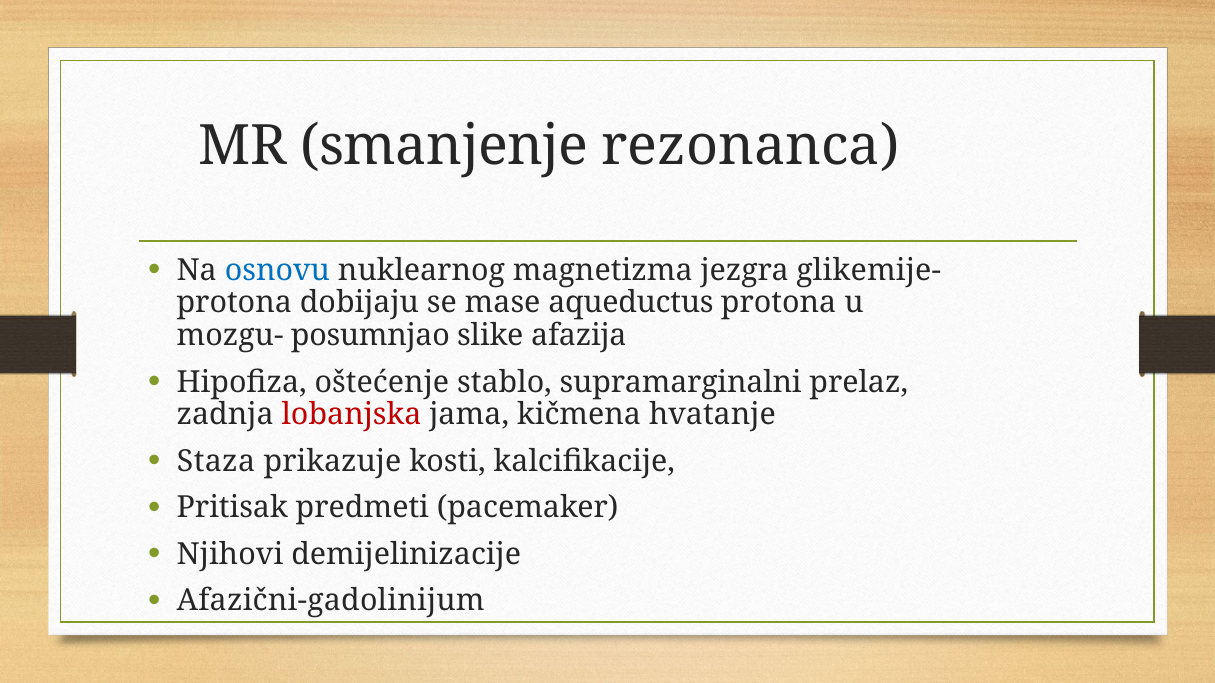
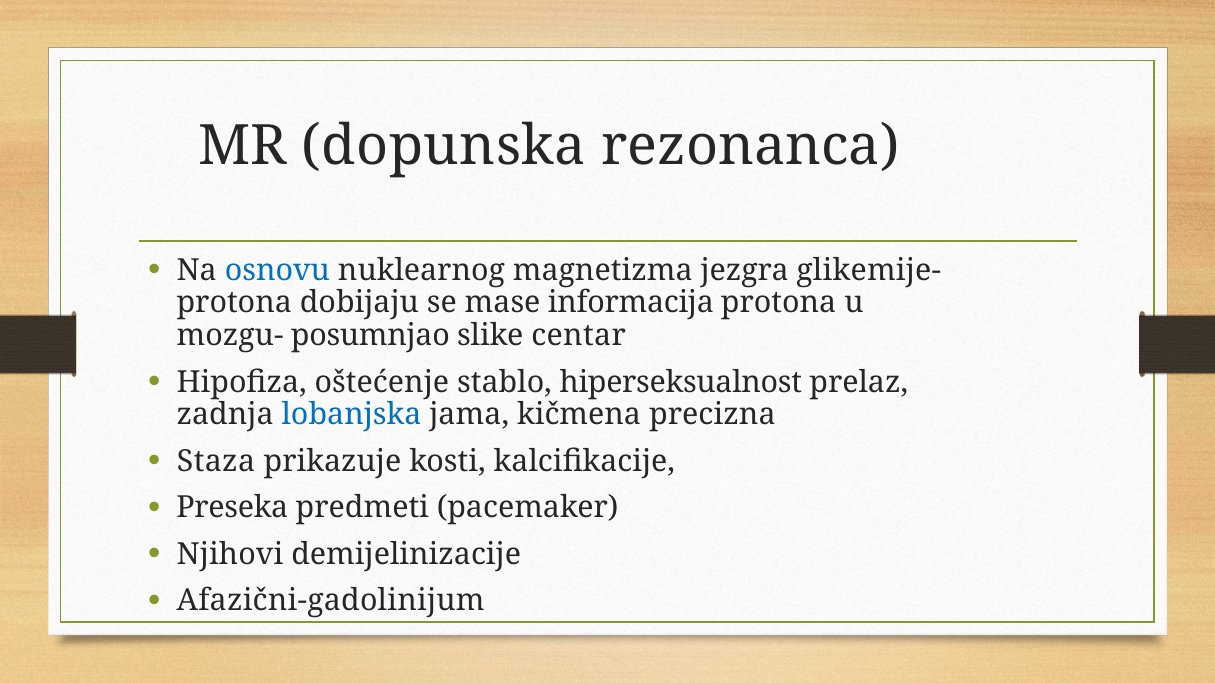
smanjenje: smanjenje -> dopunska (444, 146)
aqueductus: aqueductus -> informacija (631, 303)
afazija: afazija -> centar (579, 336)
supramarginalni: supramarginalni -> hiperseksualnost (681, 382)
lobanjska colour: red -> blue (352, 415)
hvatanje: hvatanje -> precizna (712, 415)
Pritisak: Pritisak -> Preseka (232, 508)
